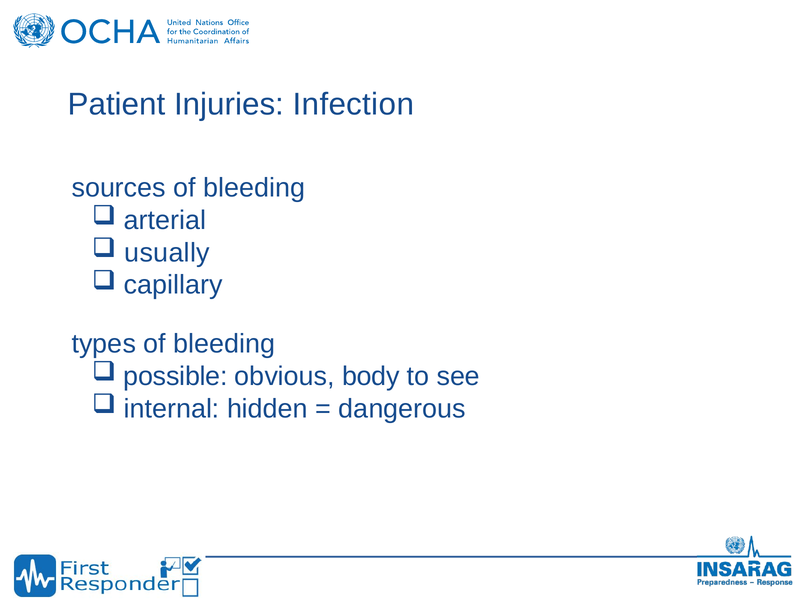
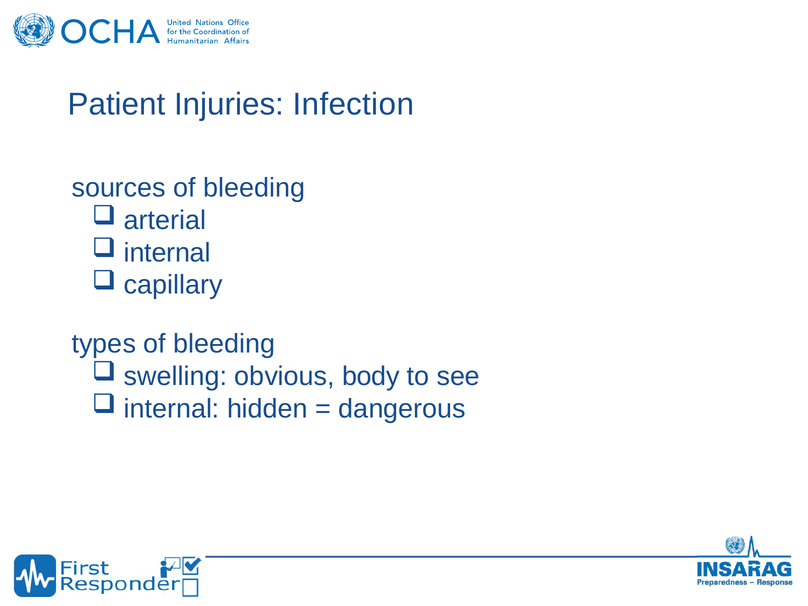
usually: usually -> internal (167, 253)
possible: possible -> swelling (175, 376)
